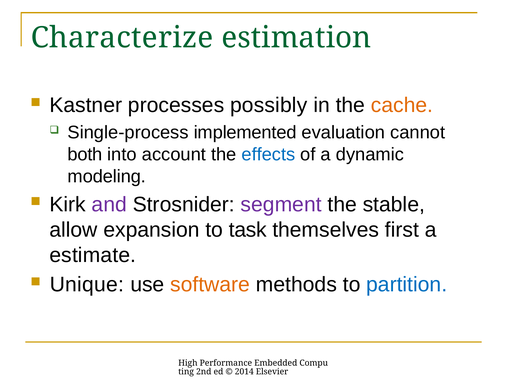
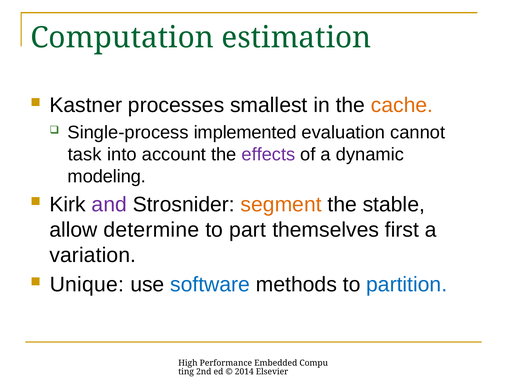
Characterize: Characterize -> Computation (122, 38)
possibly: possibly -> smallest (269, 105)
both: both -> task (85, 154)
effects colour: blue -> purple (268, 154)
segment colour: purple -> orange (281, 205)
expansion: expansion -> determine (151, 230)
task: task -> part (248, 230)
estimate: estimate -> variation (93, 255)
software colour: orange -> blue (210, 285)
